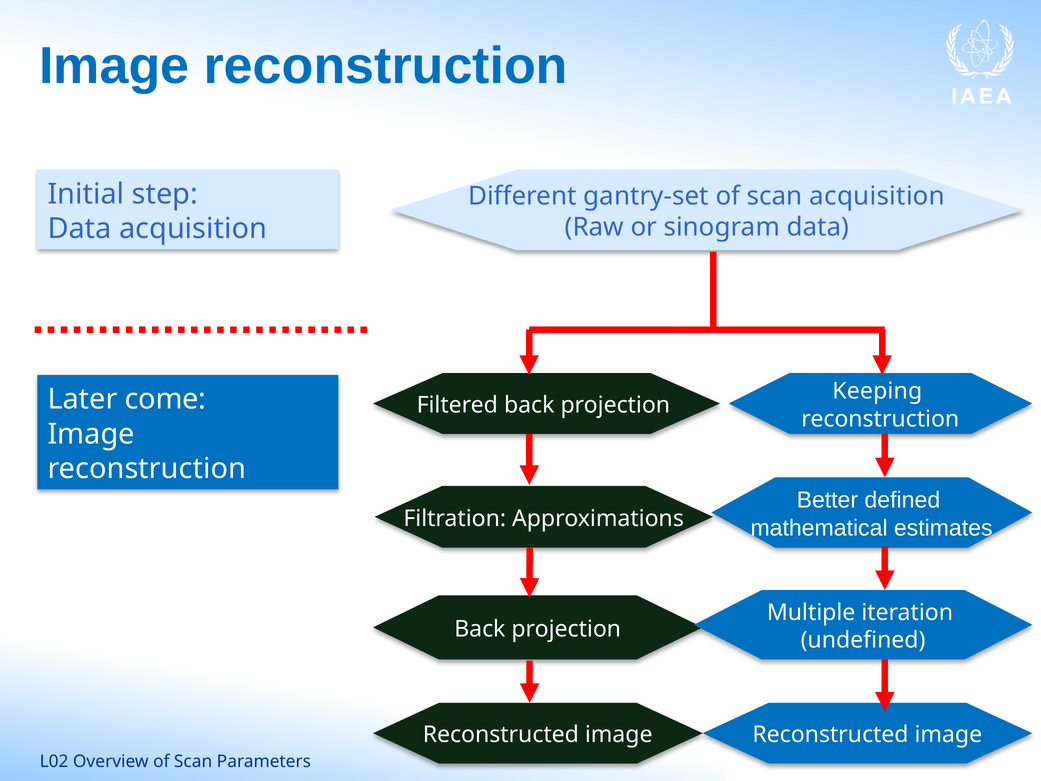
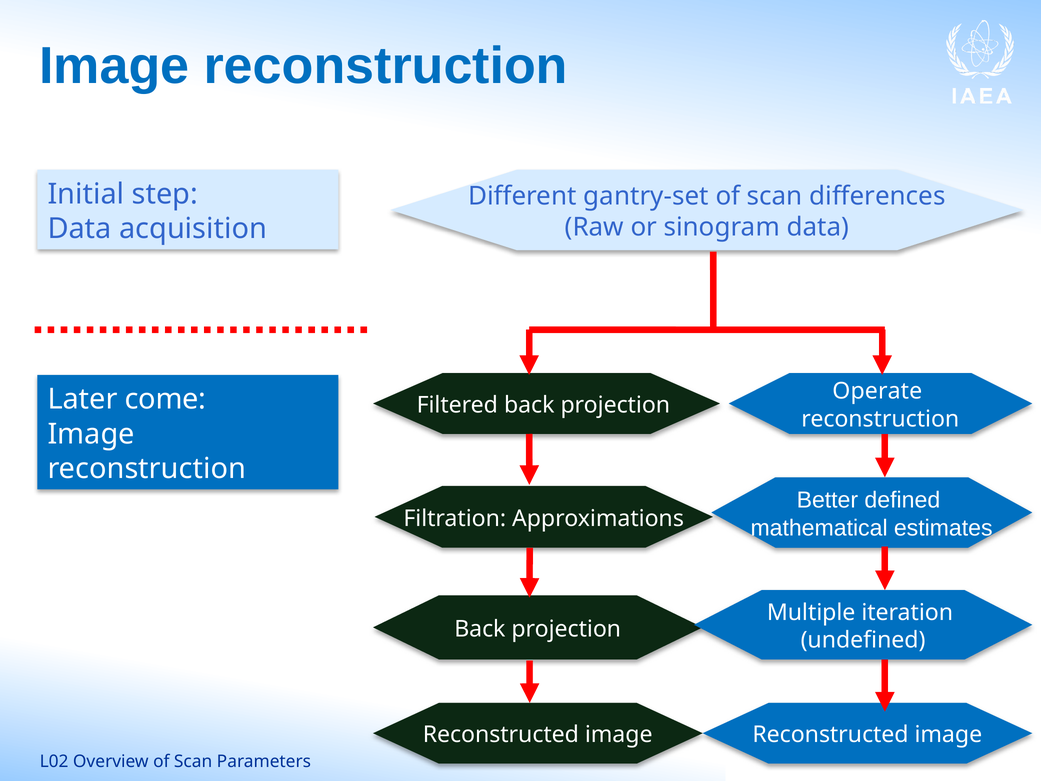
scan acquisition: acquisition -> differences (877, 196)
Keeping: Keeping -> Operate (877, 391)
